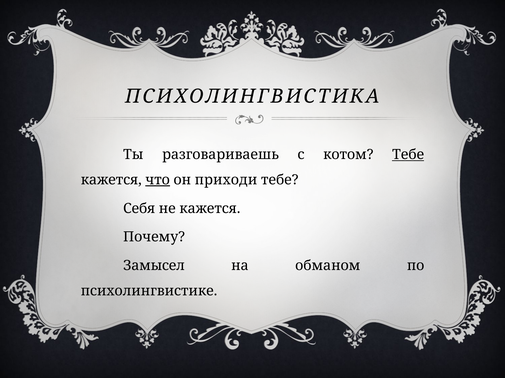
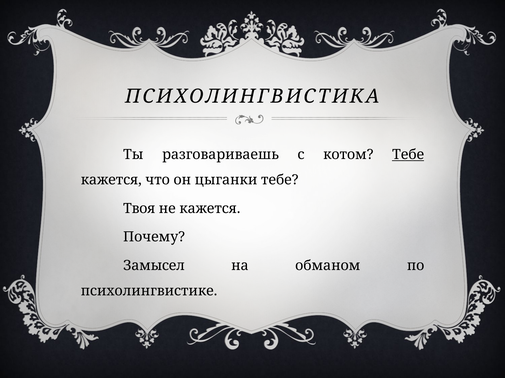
что underline: present -> none (158, 180)
приходи: приходи -> цыганки (226, 180)
Себя: Себя -> Твоя (139, 209)
